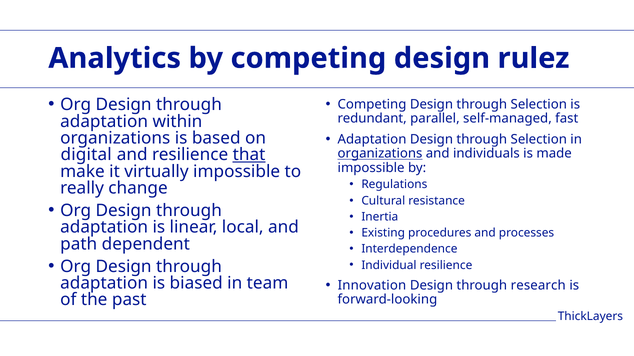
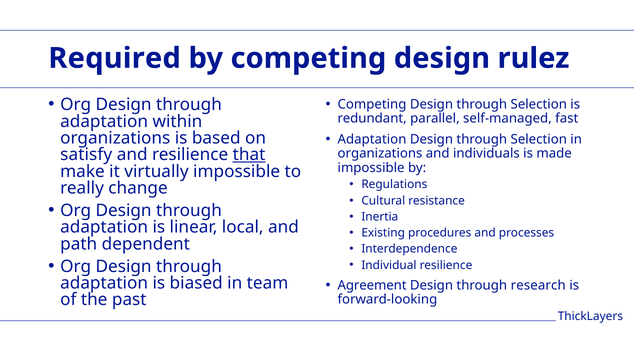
Analytics: Analytics -> Required (115, 58)
organizations underline: present -> none (380, 154)
digital: digital -> satisfy (86, 155)
Innovation: Innovation -> Agreement (372, 286)
